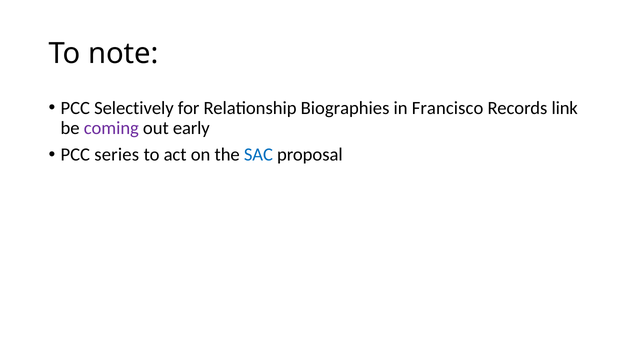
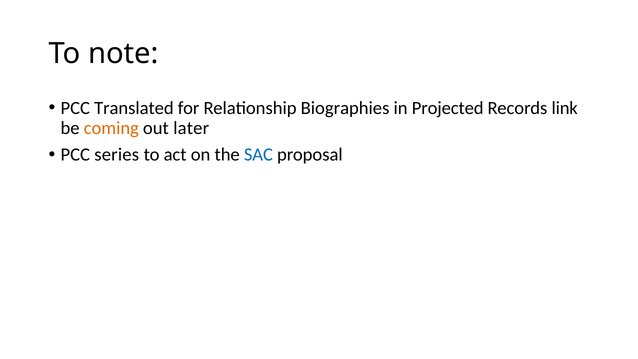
Selectively: Selectively -> Translated (134, 108)
Francisco: Francisco -> Projected (448, 108)
coming colour: purple -> orange (111, 128)
early: early -> later (191, 128)
